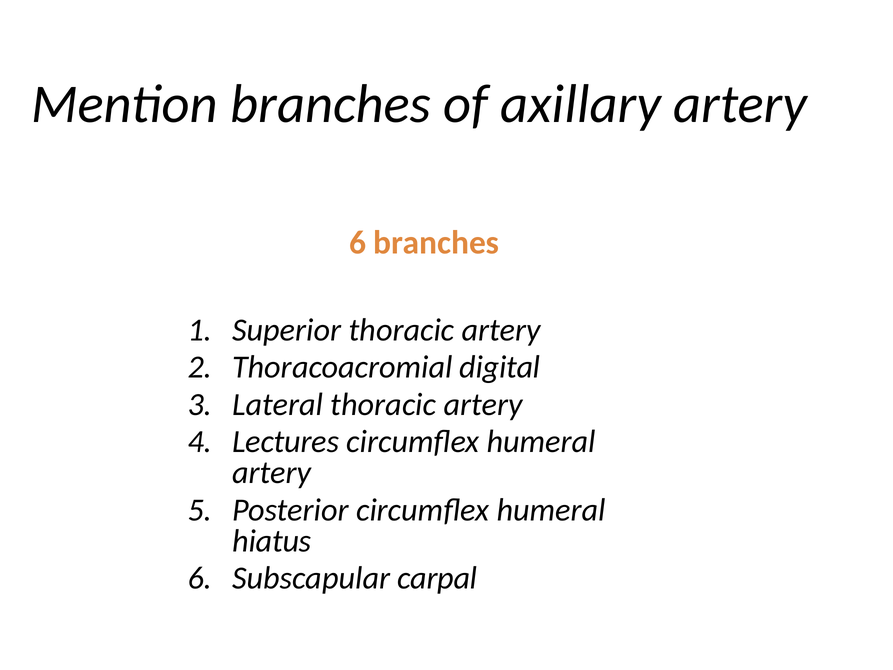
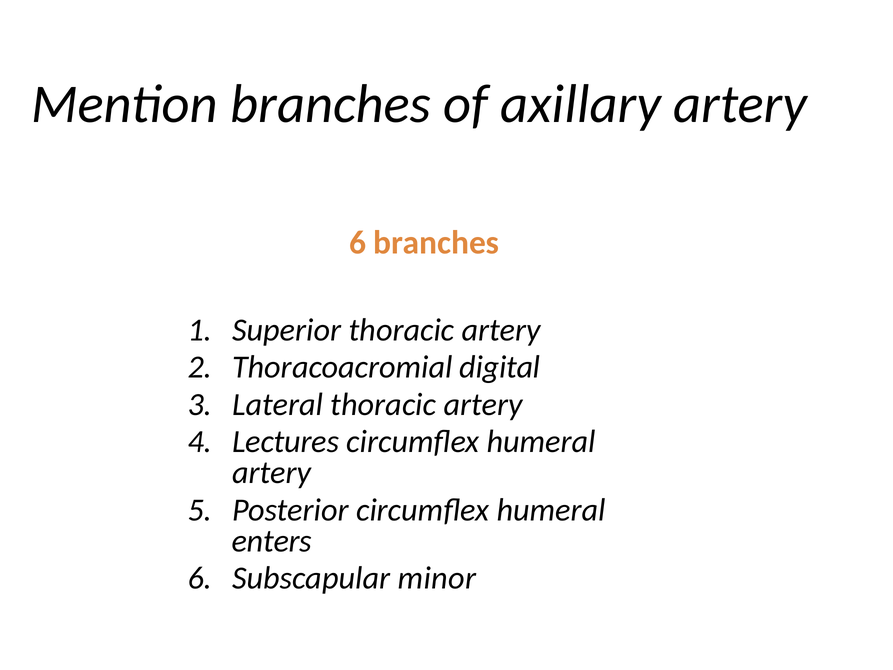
hiatus: hiatus -> enters (272, 541)
carpal: carpal -> minor (437, 578)
